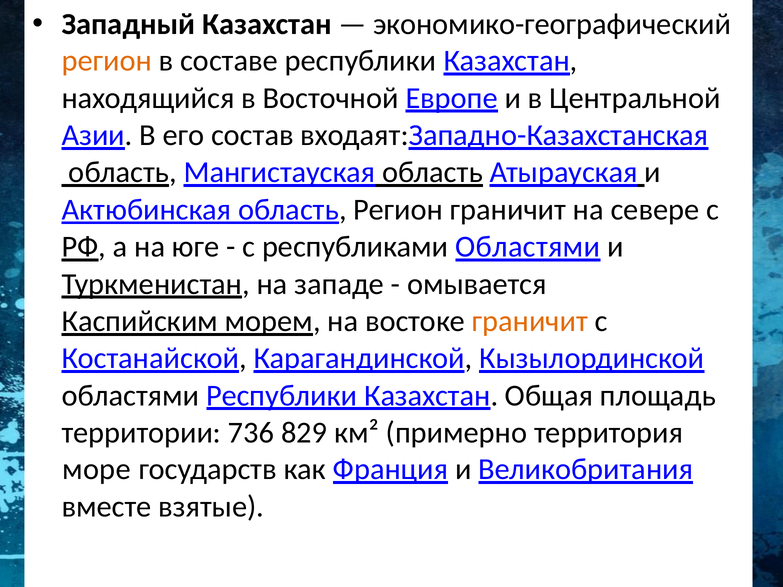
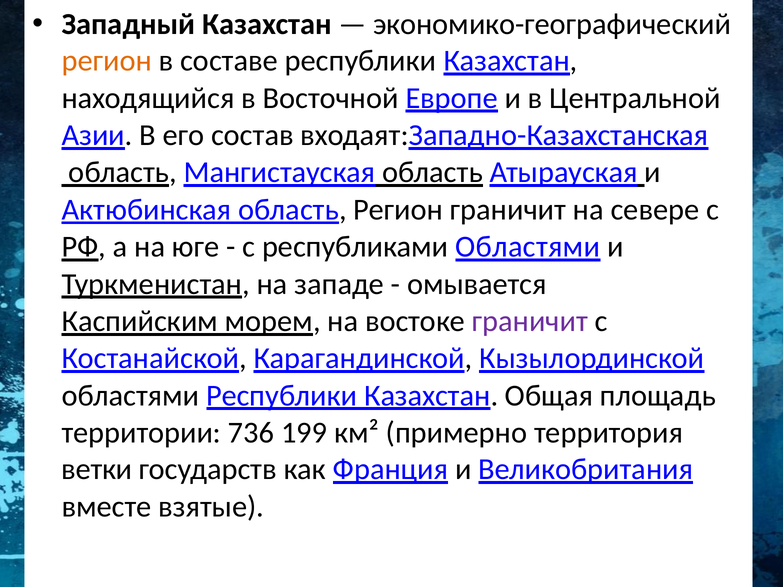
граничит colour: orange -> purple (530, 321)
829: 829 -> 199 (304, 433)
море: море -> ветки (97, 470)
